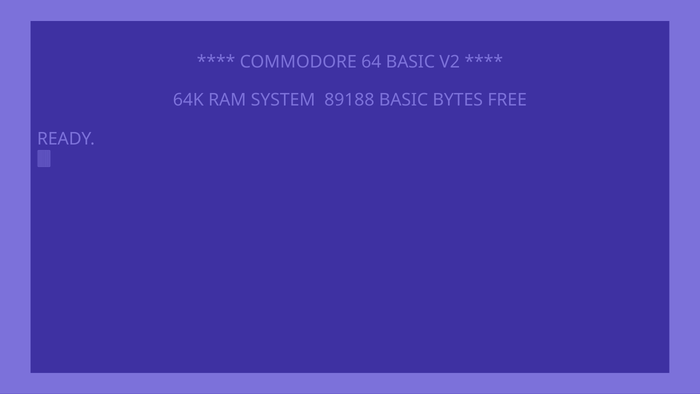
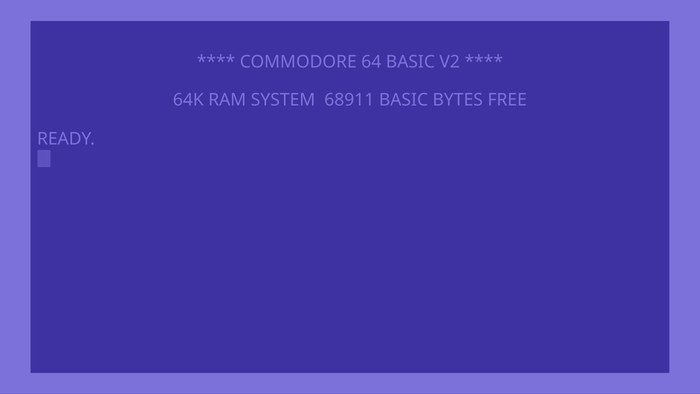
89188: 89188 -> 68911 (349, 100)
